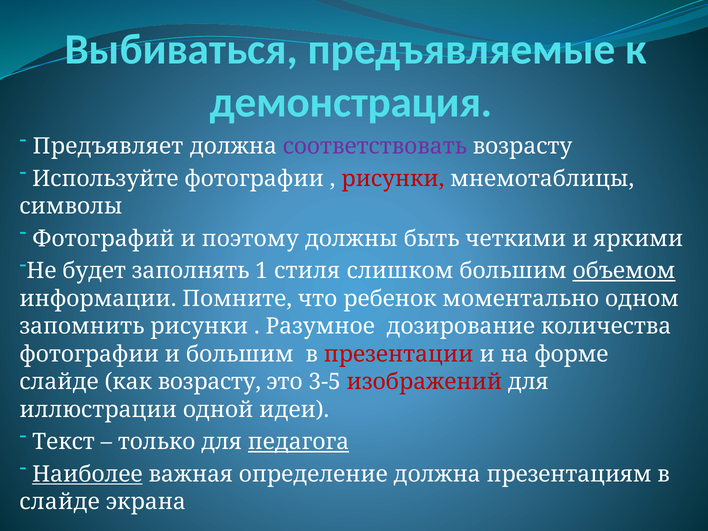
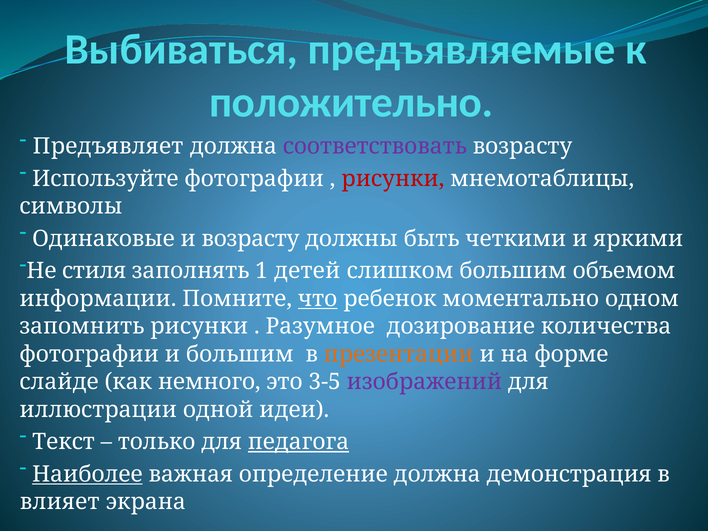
демонстрация: демонстрация -> положительно (351, 102)
Фотографий: Фотографий -> Одинаковые (103, 239)
и поэтому: поэтому -> возрасту (250, 239)
будет: будет -> стиля (94, 271)
стиля: стиля -> детей (307, 271)
объемом underline: present -> none (624, 271)
что underline: none -> present (318, 299)
презентации colour: red -> orange (399, 354)
как возрасту: возрасту -> немного (209, 382)
изображений colour: red -> purple (424, 382)
презентациям: презентациям -> демонстрация (569, 474)
слайде: слайде -> влияет (60, 502)
